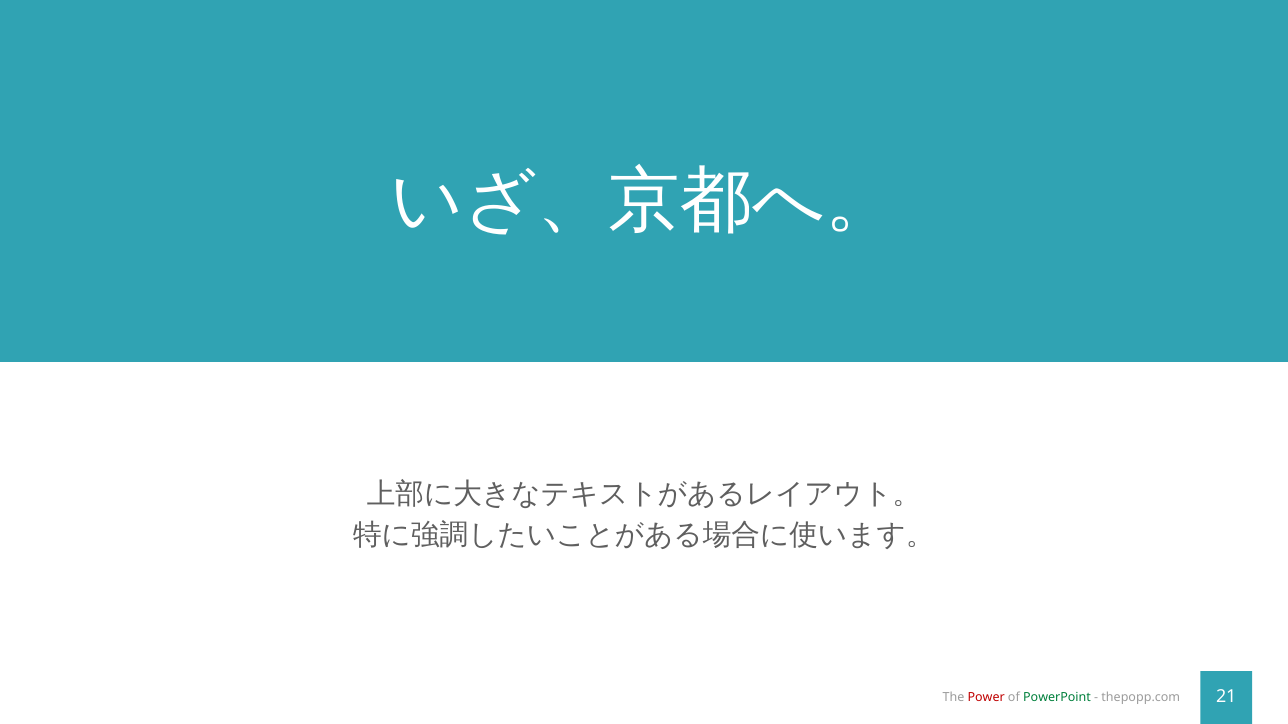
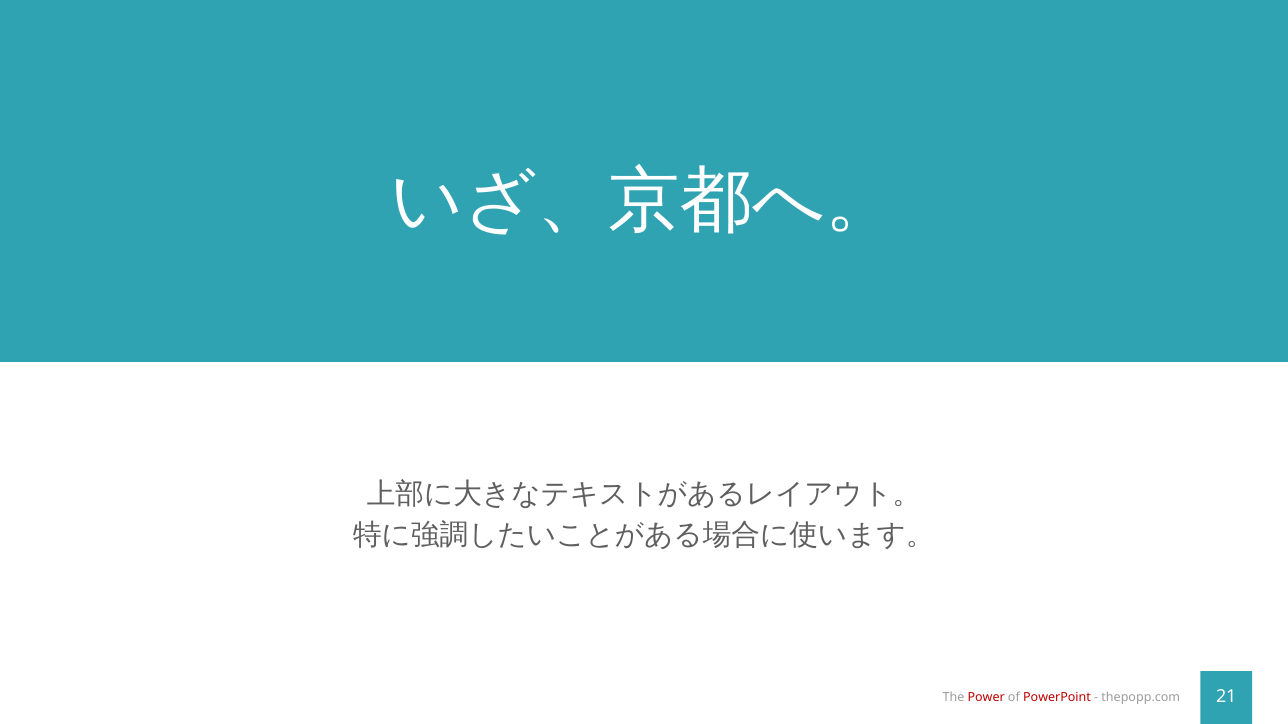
PowerPoint colour: green -> red (1057, 698)
